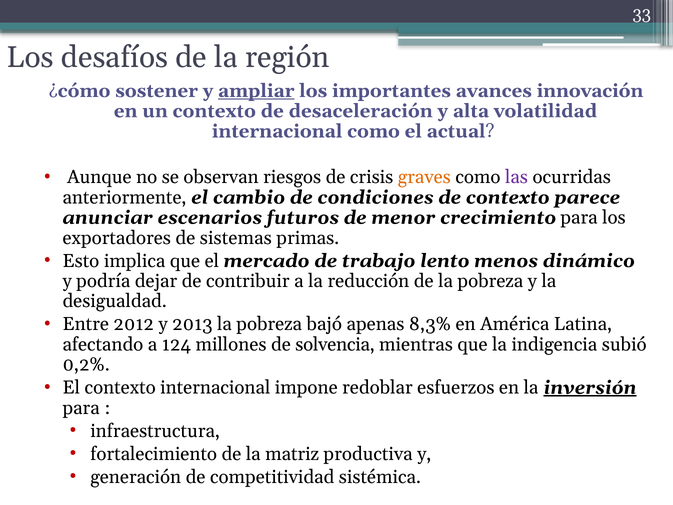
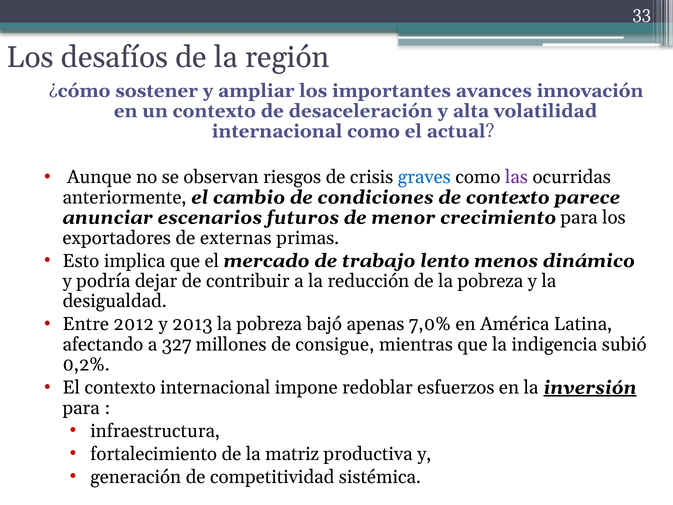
ampliar underline: present -> none (256, 91)
graves colour: orange -> blue (424, 177)
sistemas: sistemas -> externas (236, 238)
8,3%: 8,3% -> 7,0% (430, 324)
124: 124 -> 327 (177, 344)
solvencia: solvencia -> consigue (335, 344)
